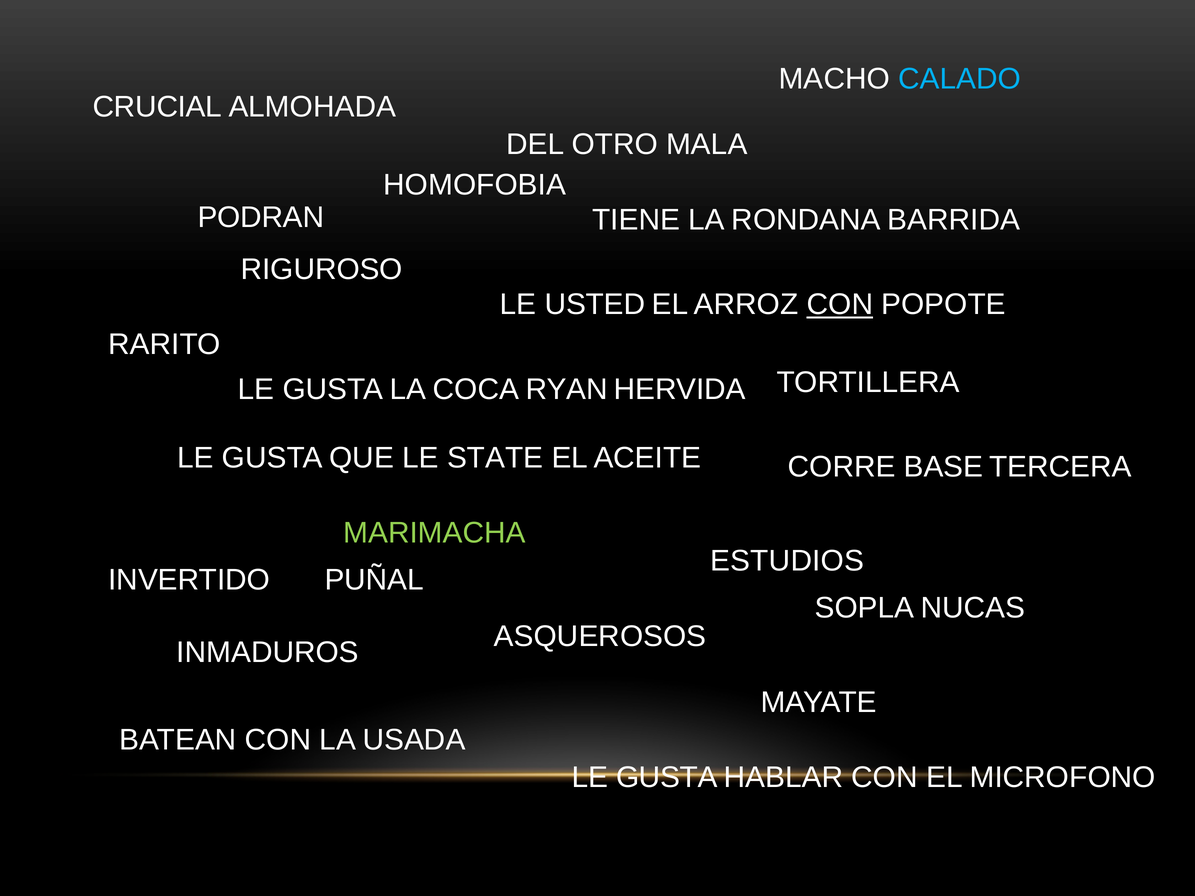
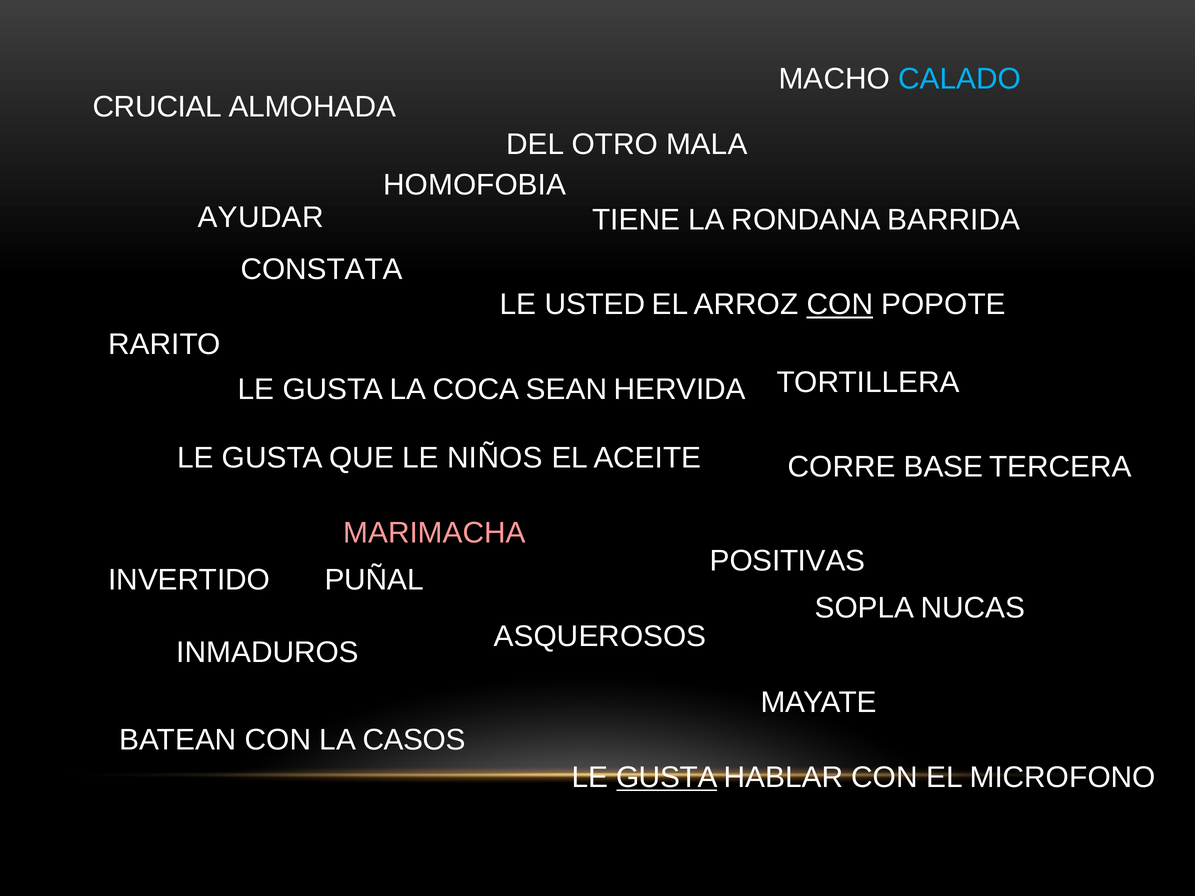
PODRAN: PODRAN -> AYUDAR (261, 217)
RIGUROSO: RIGUROSO -> CONSTATA (322, 270)
RYAN: RYAN -> SEAN (566, 389)
STATE: STATE -> NIÑOS (495, 458)
MARIMACHA colour: light green -> pink (434, 533)
ESTUDIOS: ESTUDIOS -> POSITIVAS (787, 561)
USADA: USADA -> CASOS (414, 740)
GUSTA underline: none -> present (667, 778)
